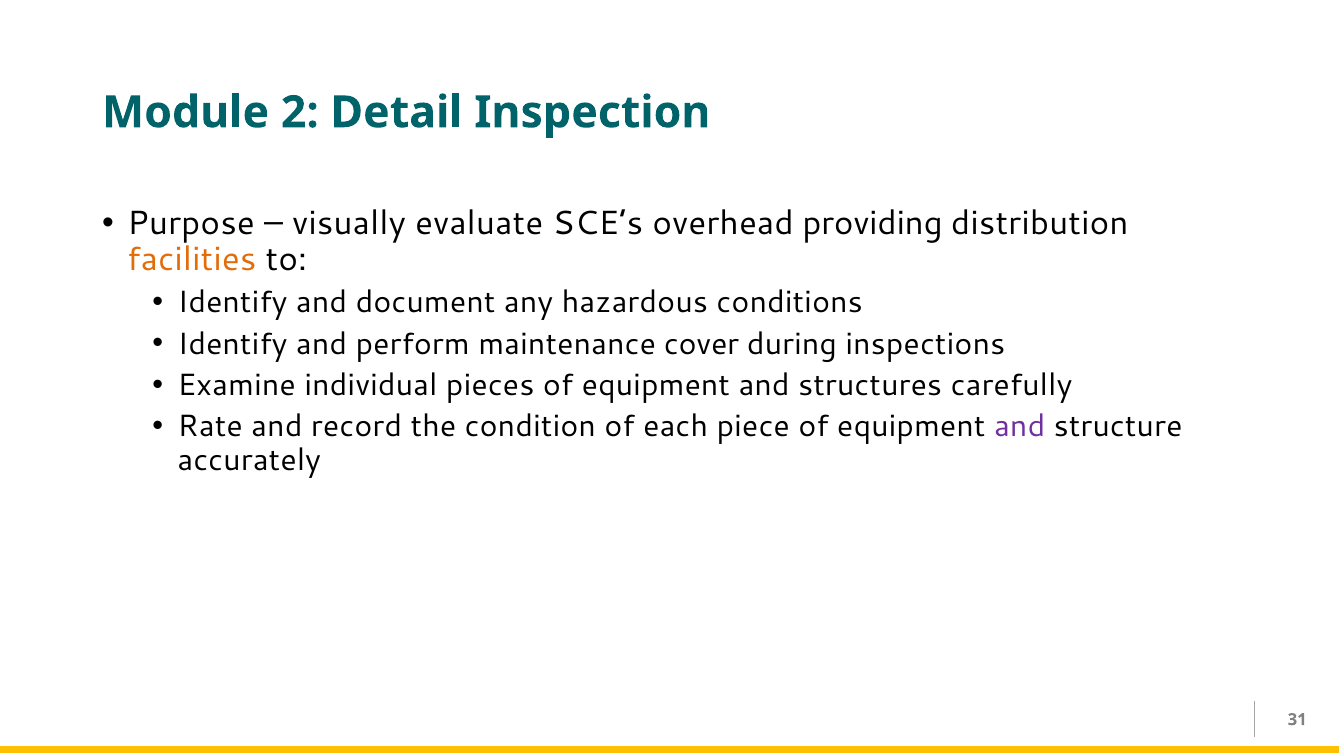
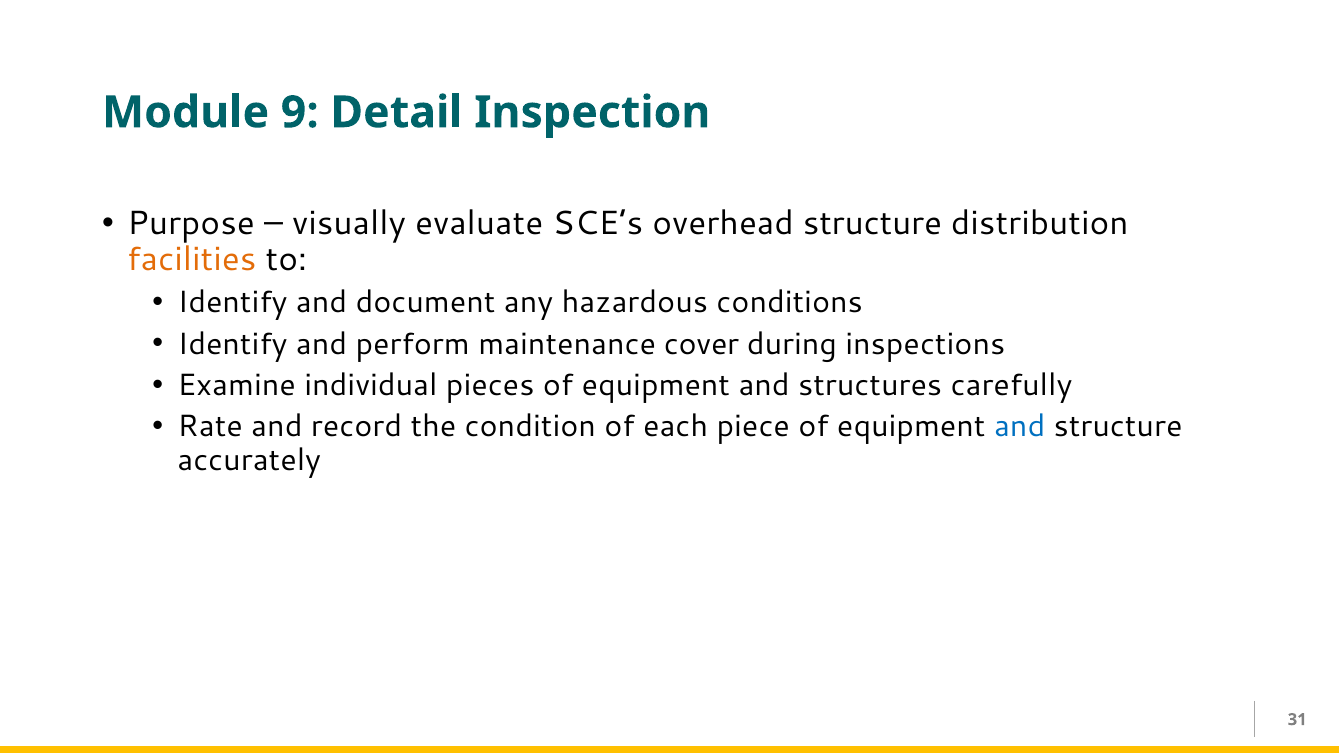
2: 2 -> 9 (300, 113)
overhead providing: providing -> structure (872, 223)
and colour: purple -> blue (1020, 427)
